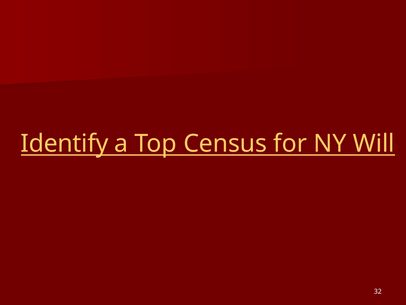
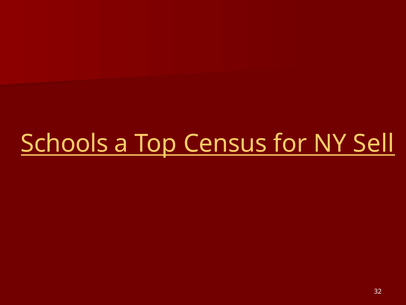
Identify: Identify -> Schools (64, 143)
Will: Will -> Sell (374, 143)
